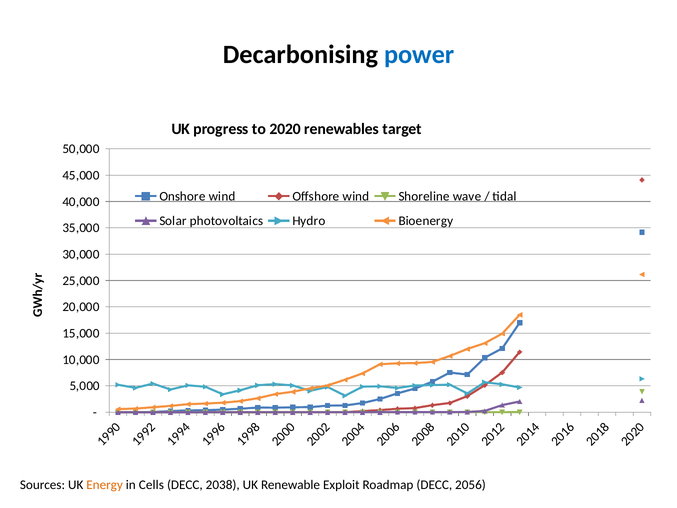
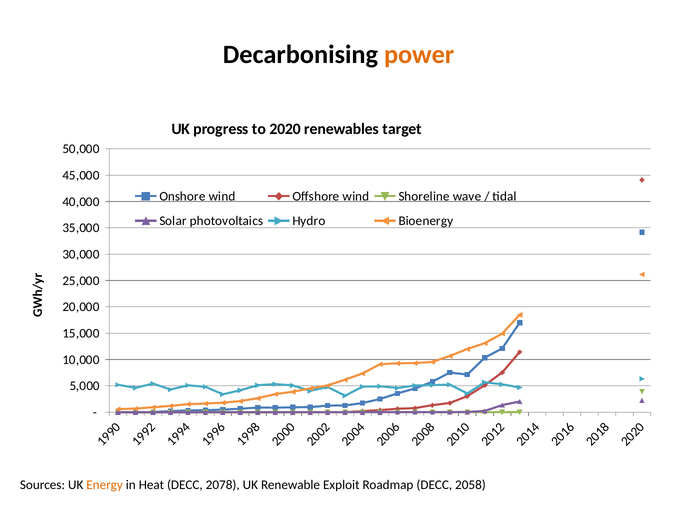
power colour: blue -> orange (419, 55)
Cells: Cells -> Heat (151, 485)
2038: 2038 -> 2078 (223, 485)
2056: 2056 -> 2058 (470, 485)
